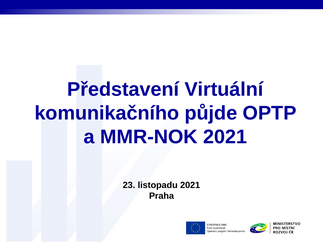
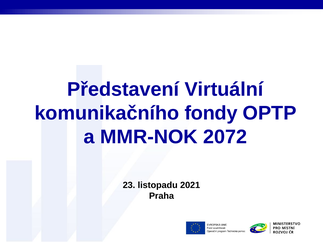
půjde: půjde -> fondy (211, 113)
MMR-NOK 2021: 2021 -> 2072 (225, 137)
